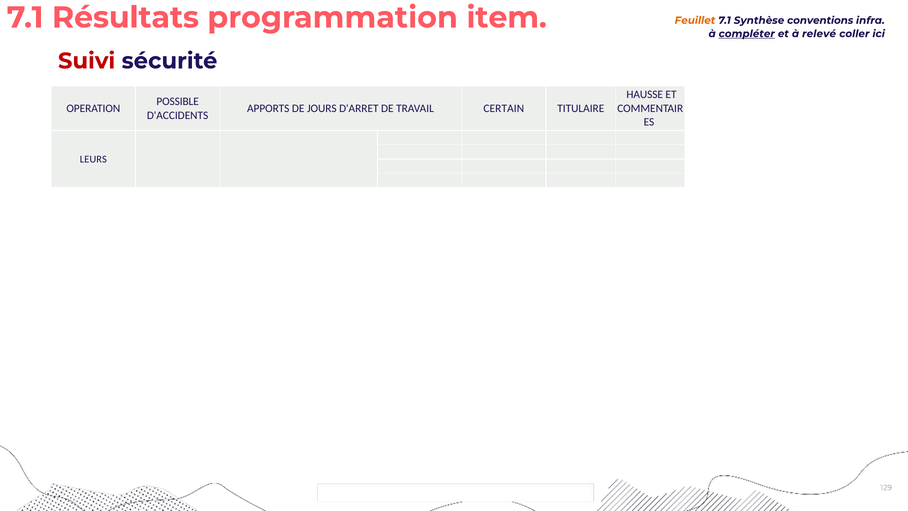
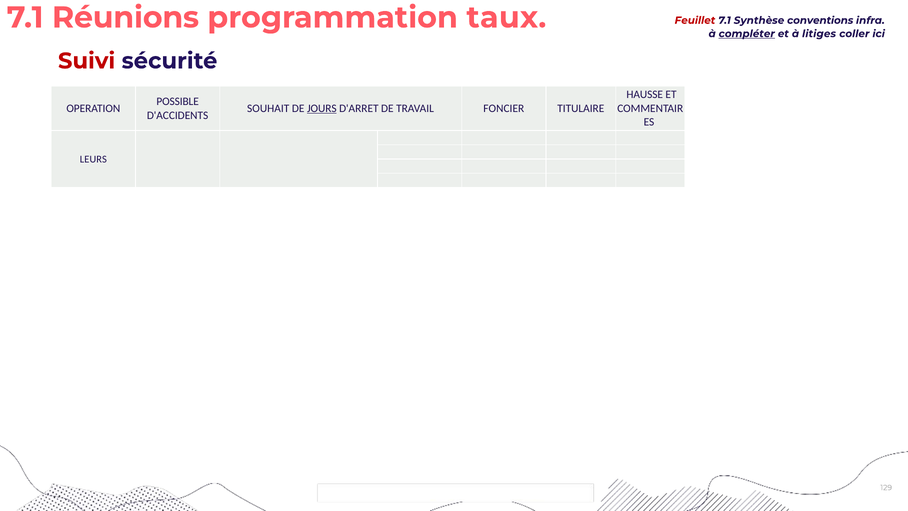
Résultats: Résultats -> Réunions (126, 18)
item: item -> taux (506, 18)
Feuillet colour: orange -> red (695, 20)
relevé: relevé -> litiges (819, 34)
APPORTS: APPORTS -> SOUHAIT (268, 108)
JOURS underline: none -> present (322, 108)
CERTAIN: CERTAIN -> FONCIER (504, 108)
